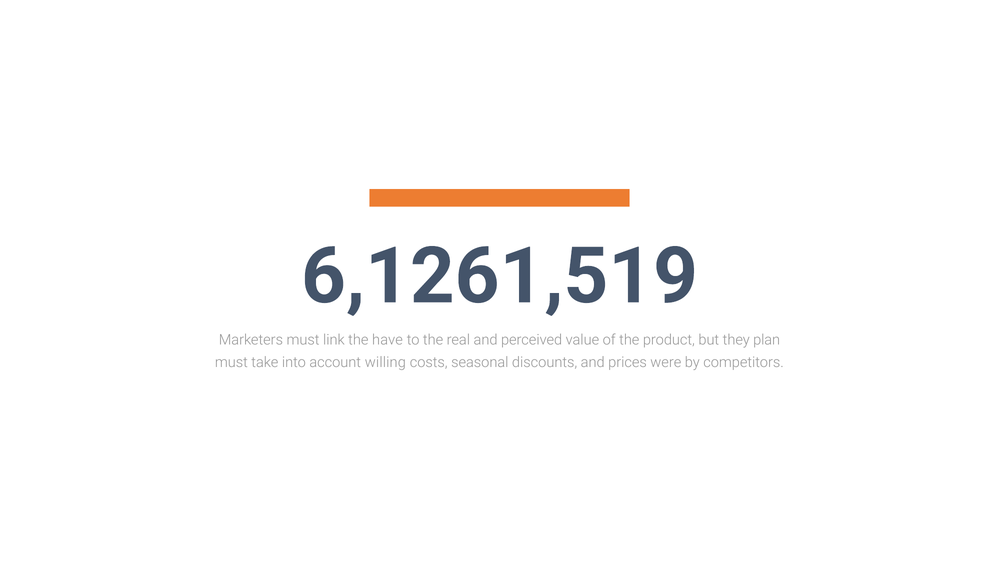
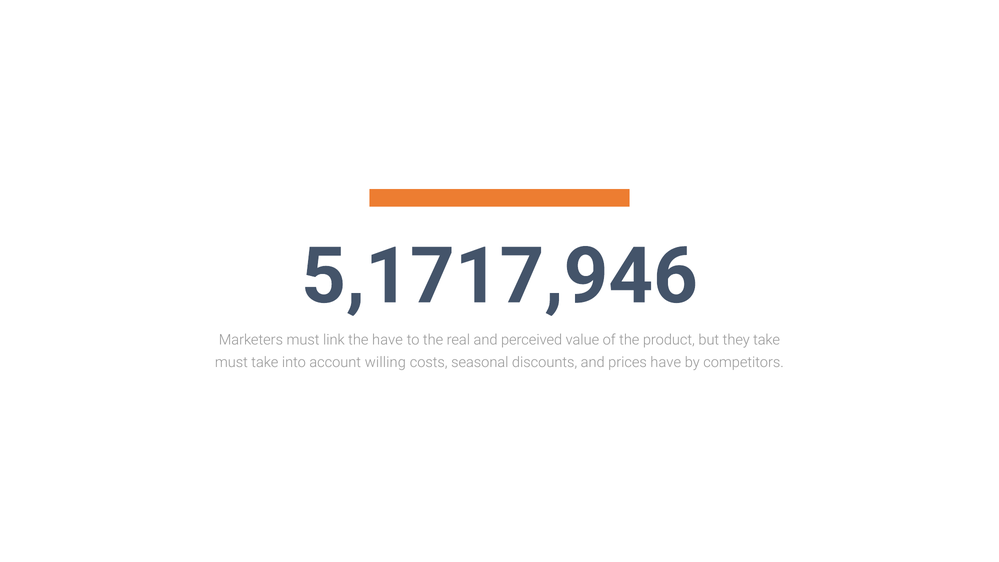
6,1261,519: 6,1261,519 -> 5,1717,946 (500, 277)
they plan: plan -> take (767, 340)
prices were: were -> have (666, 362)
